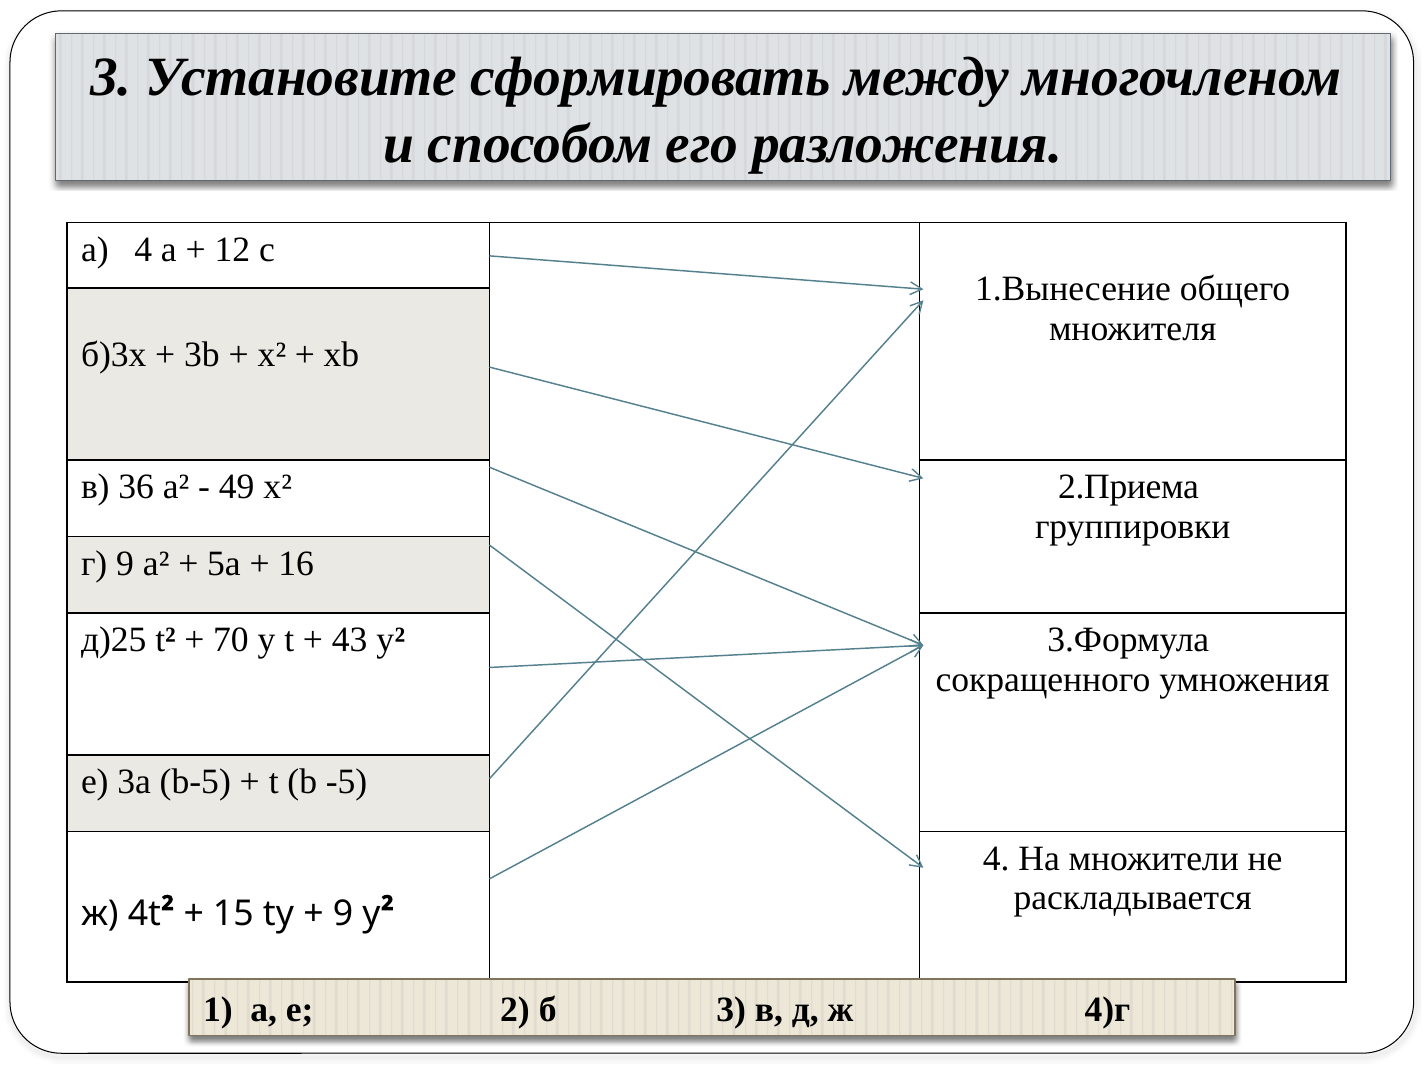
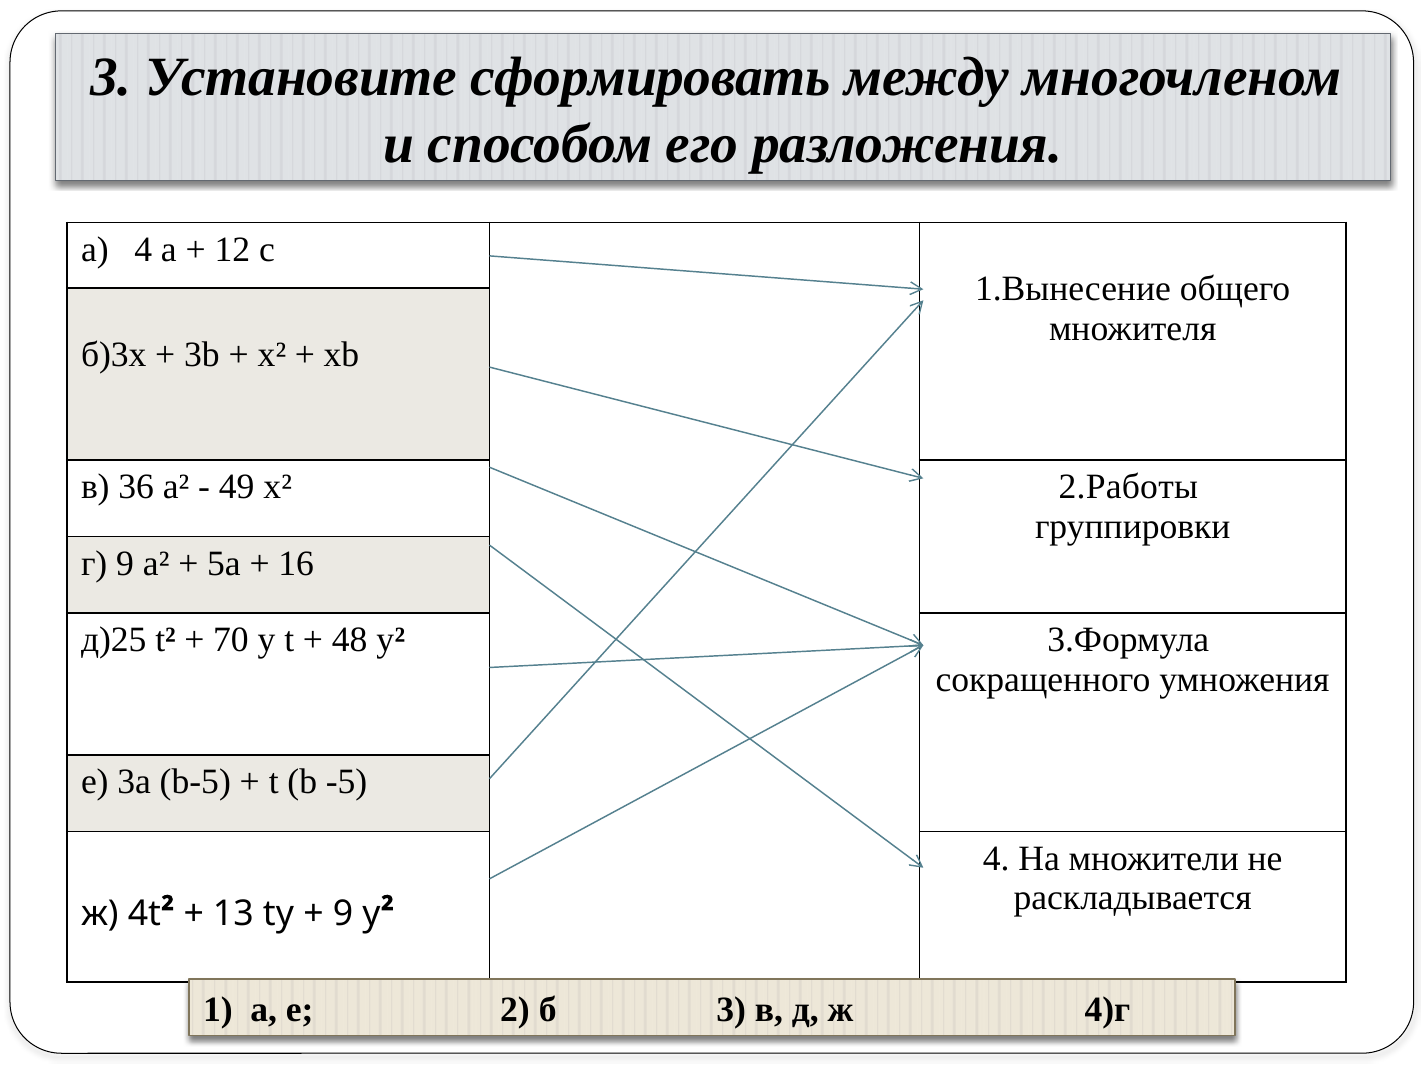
2.Приема: 2.Приема -> 2.Работы (1128, 487)
43: 43 -> 48 (350, 640)
15: 15 -> 13 (233, 913)
